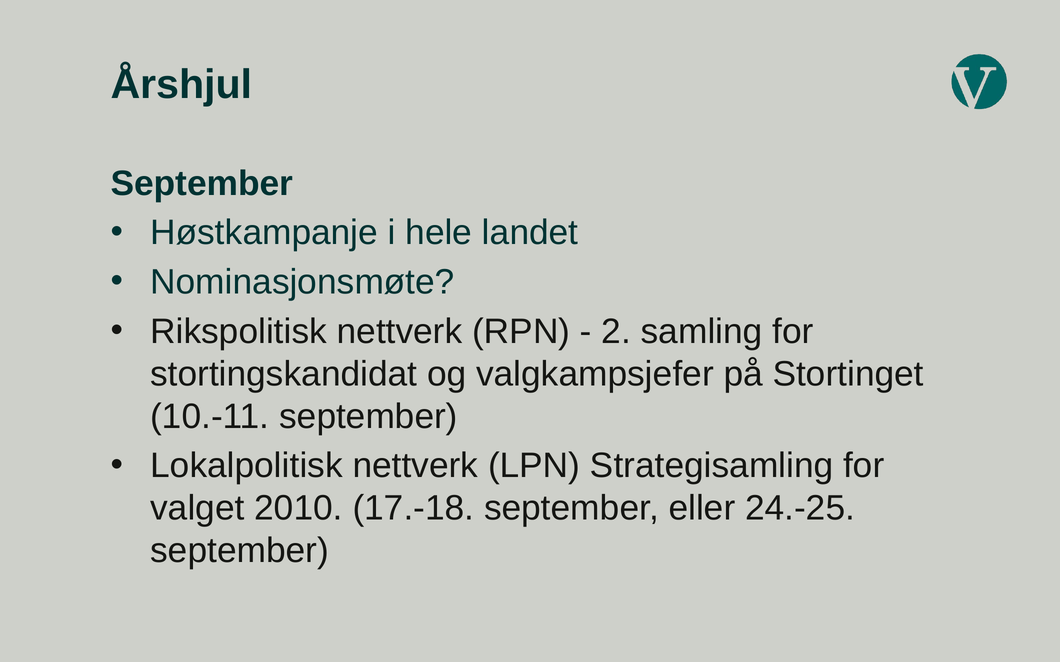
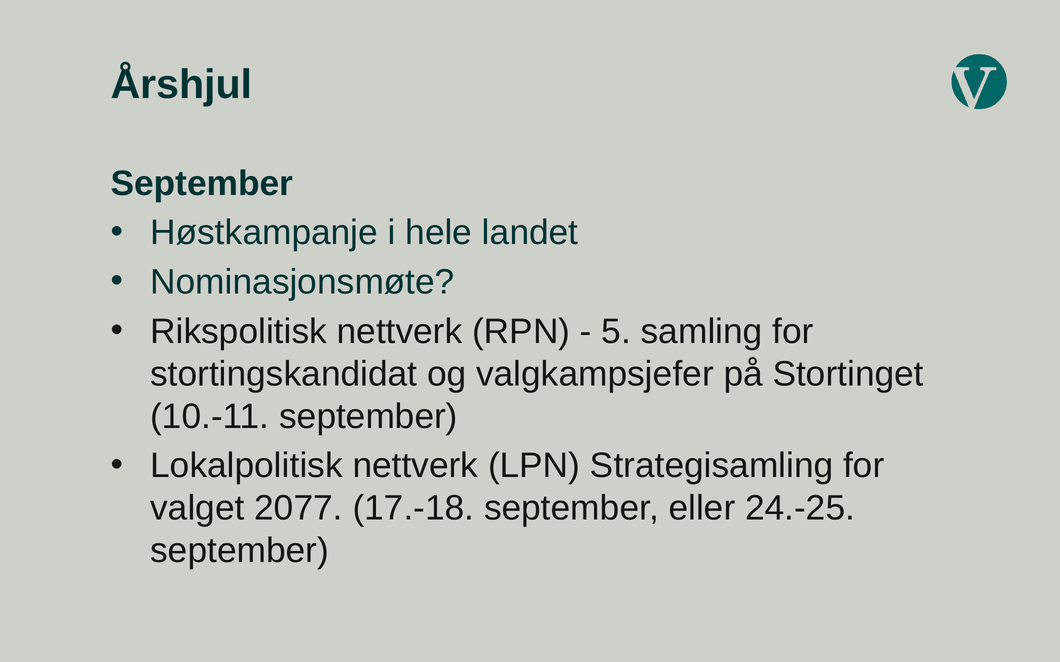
2: 2 -> 5 (616, 332)
2010: 2010 -> 2077 (299, 509)
